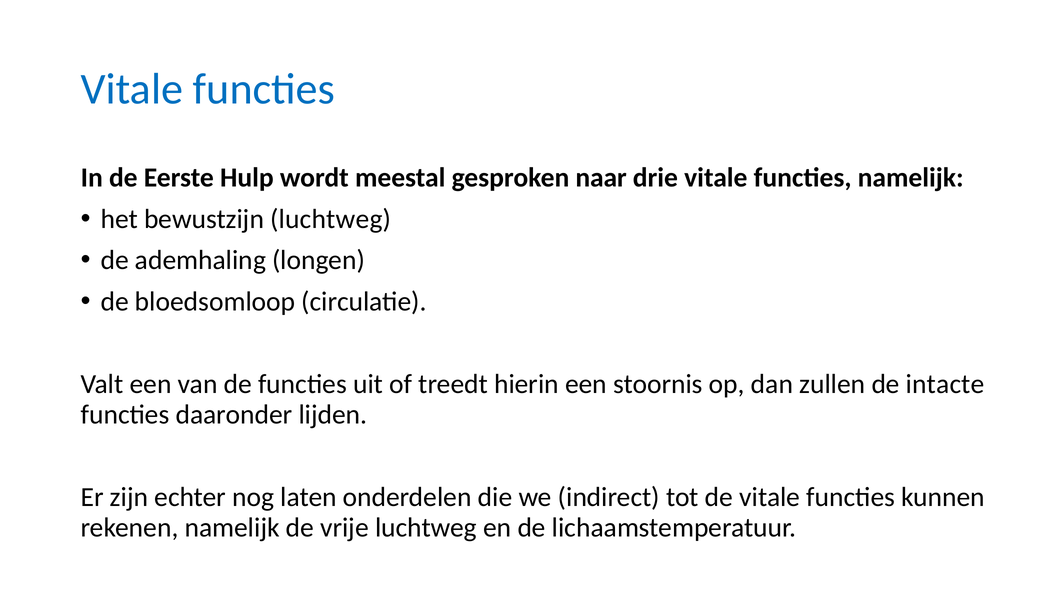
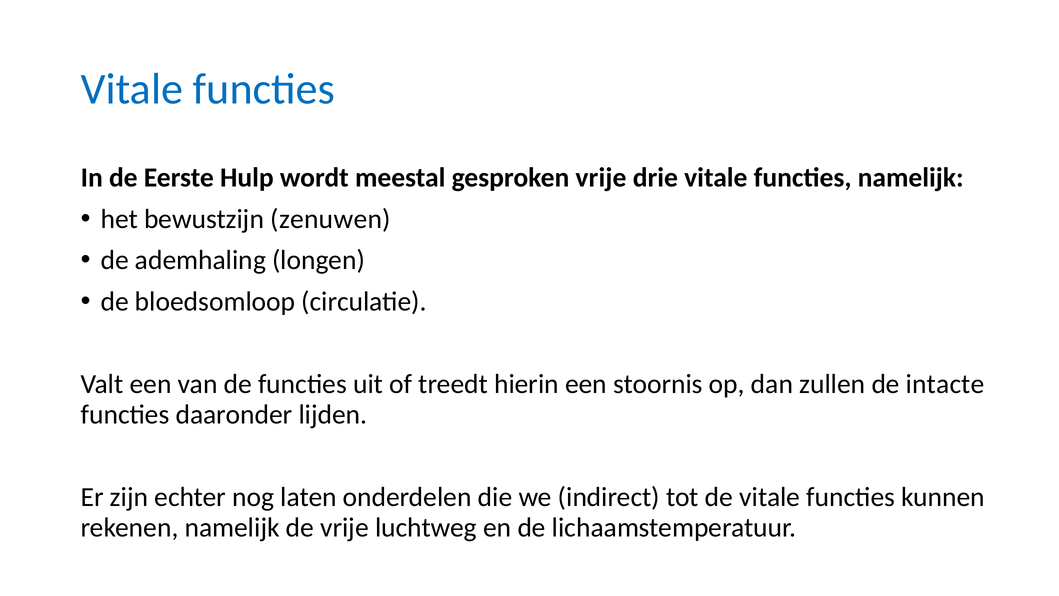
gesproken naar: naar -> vrije (601, 178)
bewustzijn luchtweg: luchtweg -> zenuwen (331, 219)
